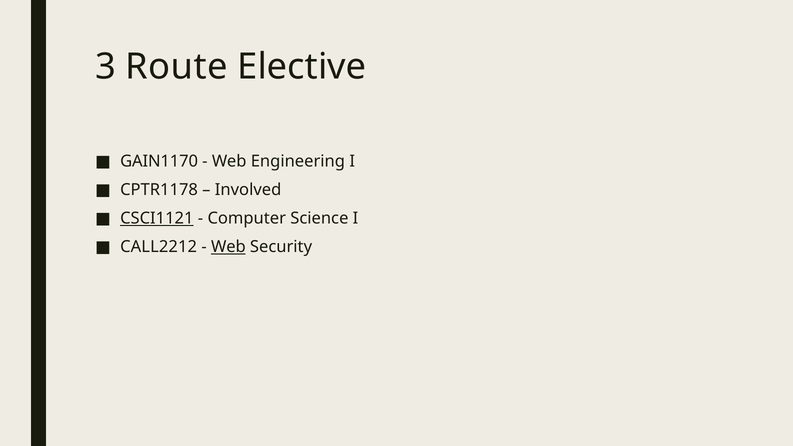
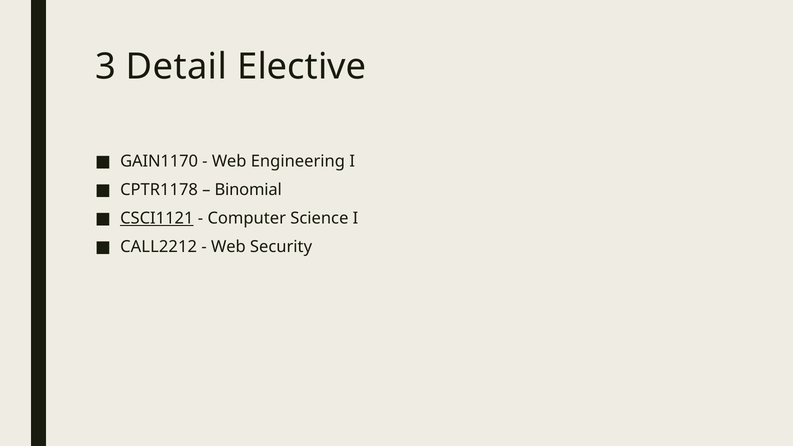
Route: Route -> Detail (176, 67)
Involved: Involved -> Binomial (248, 190)
Web underline: present -> none (228, 247)
